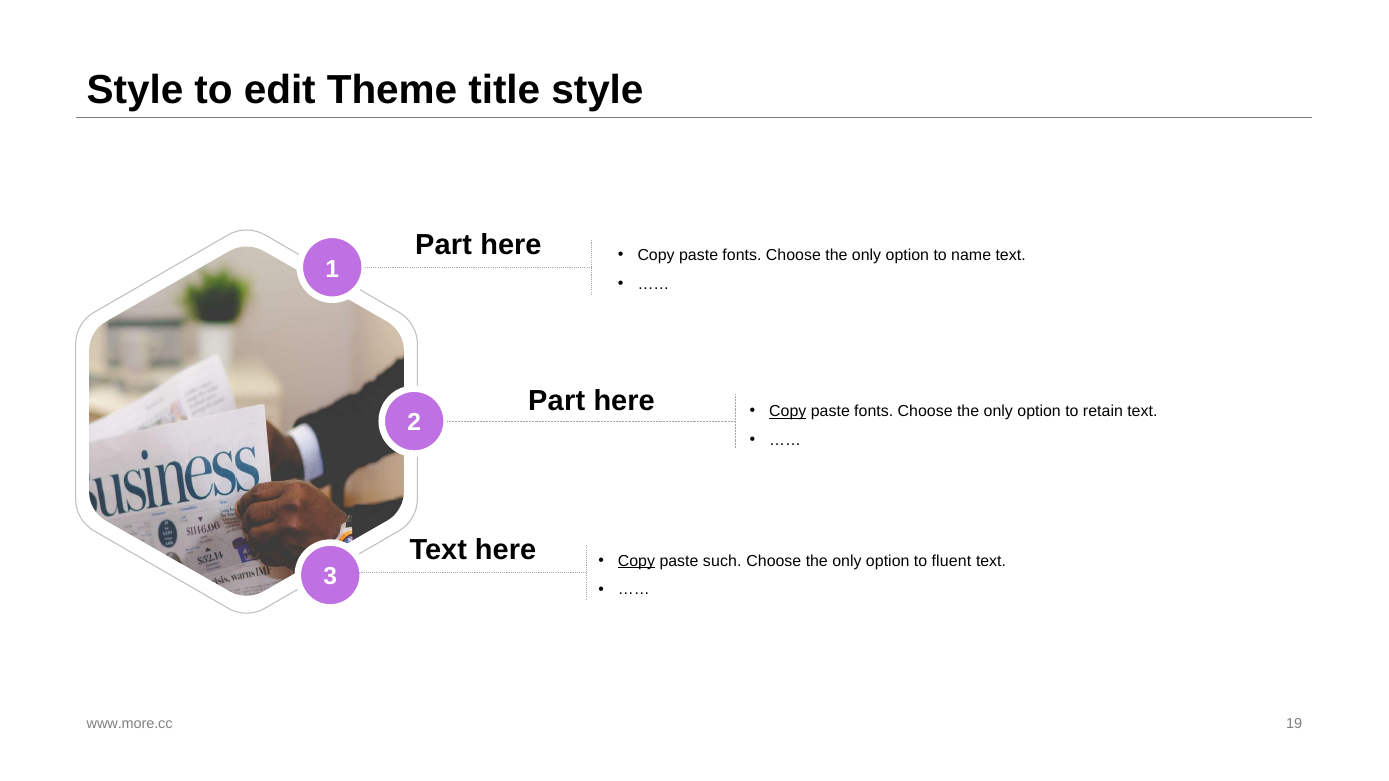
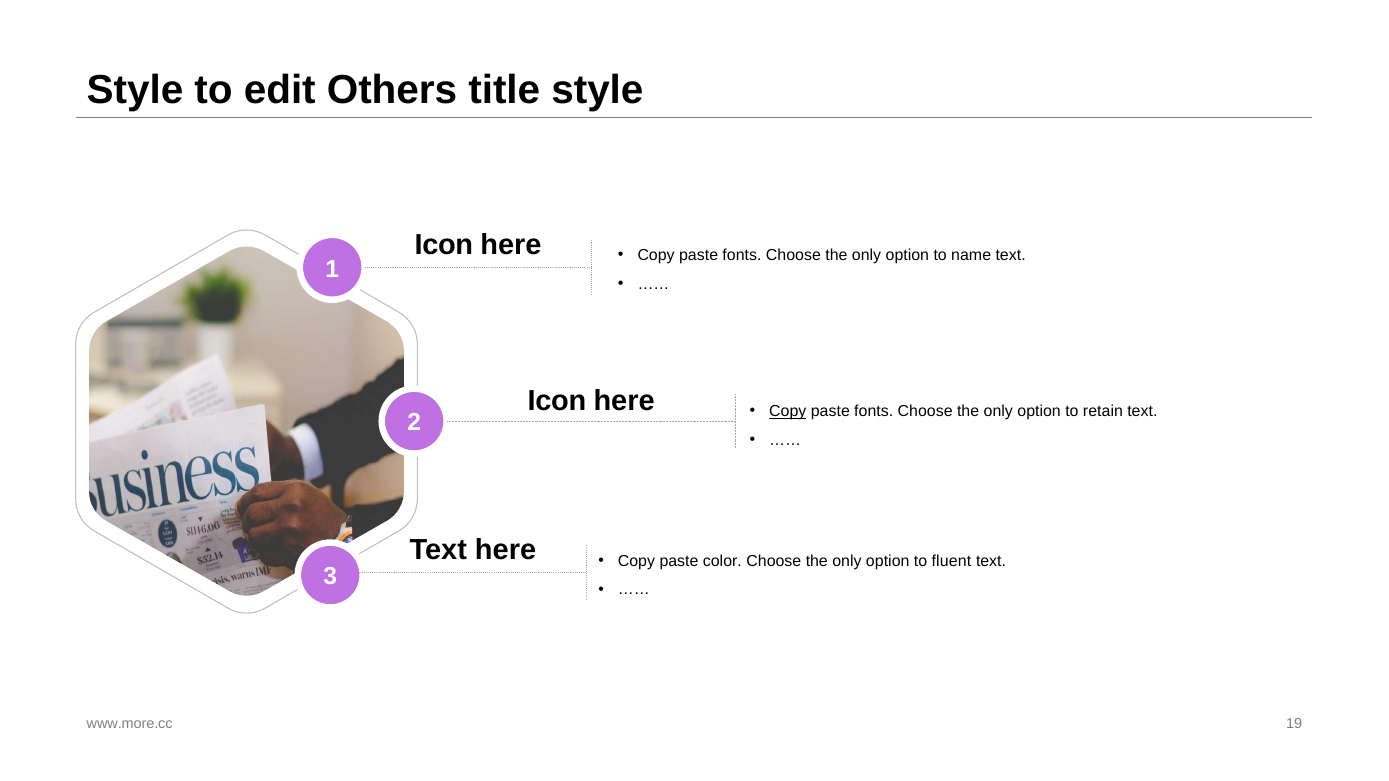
Theme: Theme -> Others (392, 90)
Part: Part -> Icon (444, 246)
Part: Part -> Icon (557, 401)
Copy underline: present -> none (636, 561)
such: such -> color (722, 561)
